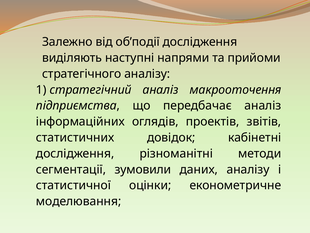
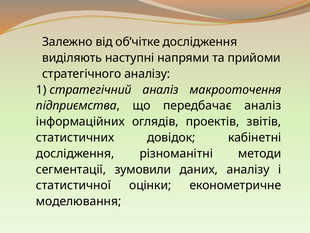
об’події: об’події -> об’чітке (138, 42)
